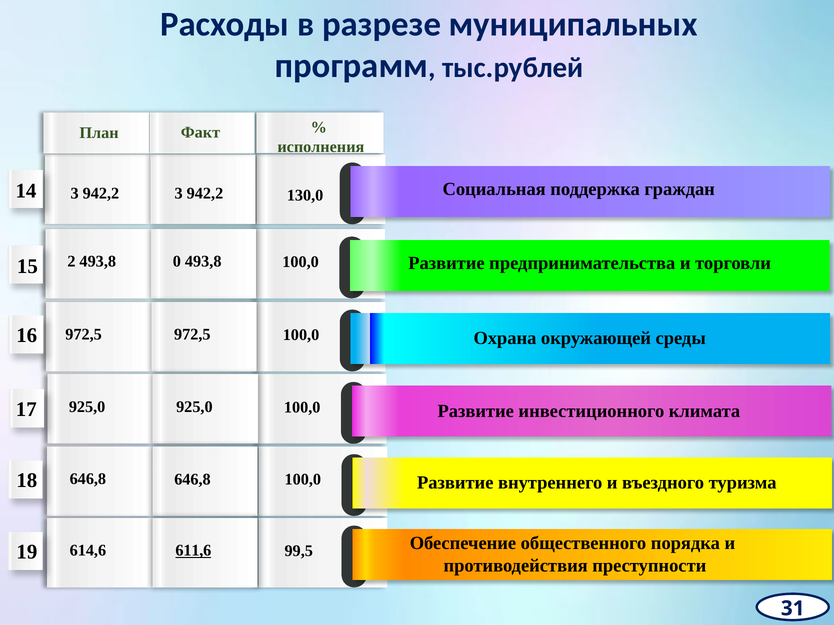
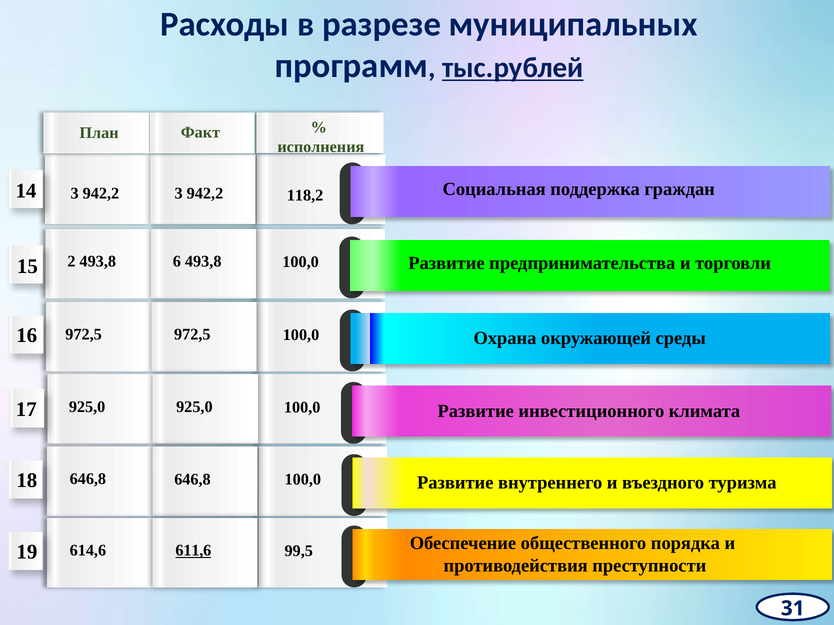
тыс.рублей underline: none -> present (513, 68)
130,0: 130,0 -> 118,2 (305, 195)
0: 0 -> 6 (177, 262)
